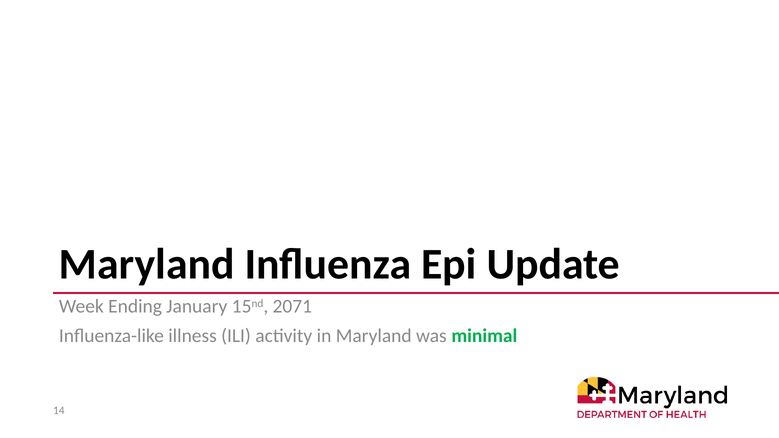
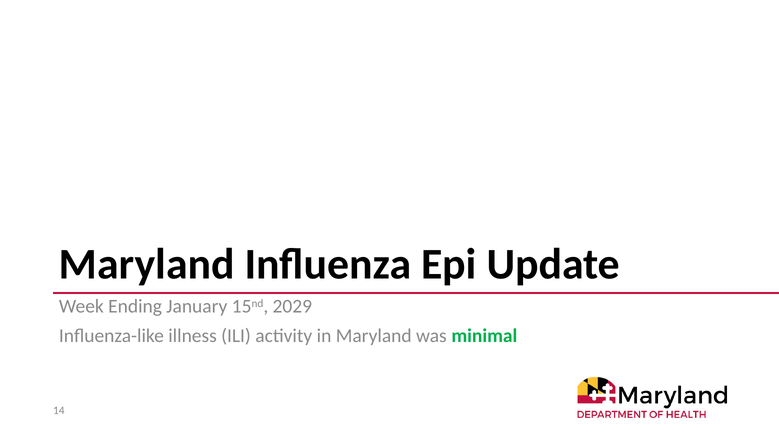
2071: 2071 -> 2029 (292, 307)
